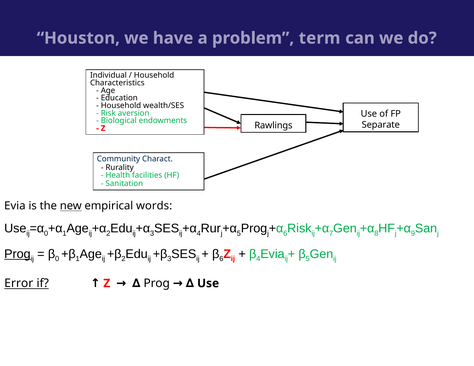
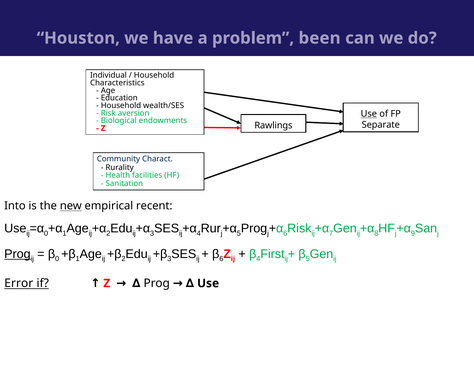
term: term -> been (320, 38)
Use underline: none -> present (369, 114)
Evia: Evia -> Into (15, 206)
words: words -> recent (154, 206)
Evia: Evia -> First (272, 254)
